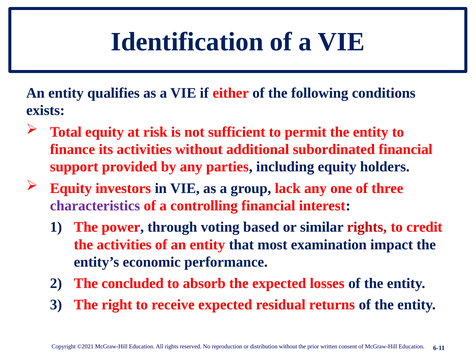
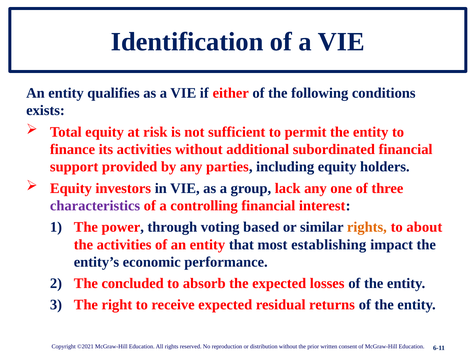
rights colour: red -> orange (367, 227)
credit: credit -> about (424, 227)
examination: examination -> establishing (329, 245)
